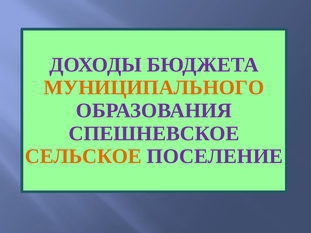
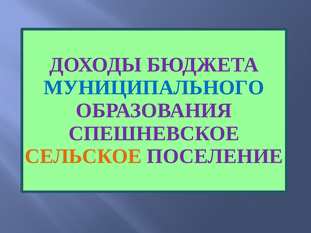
МУНИЦИПАЛЬНОГО colour: orange -> blue (154, 88)
